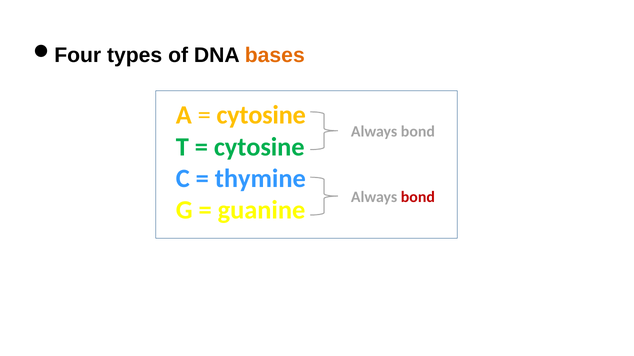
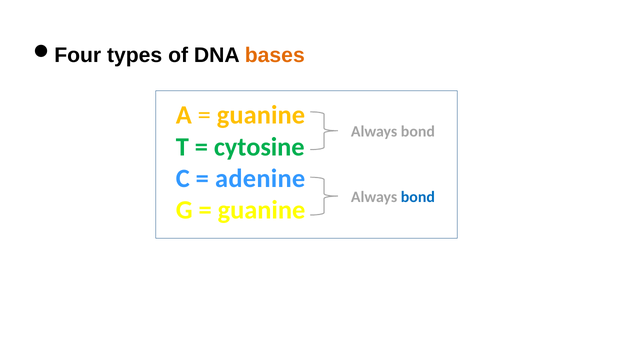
cytosine: cytosine -> guanine (261, 115)
thymine: thymine -> adenine (260, 179)
bond colour: red -> blue (418, 197)
